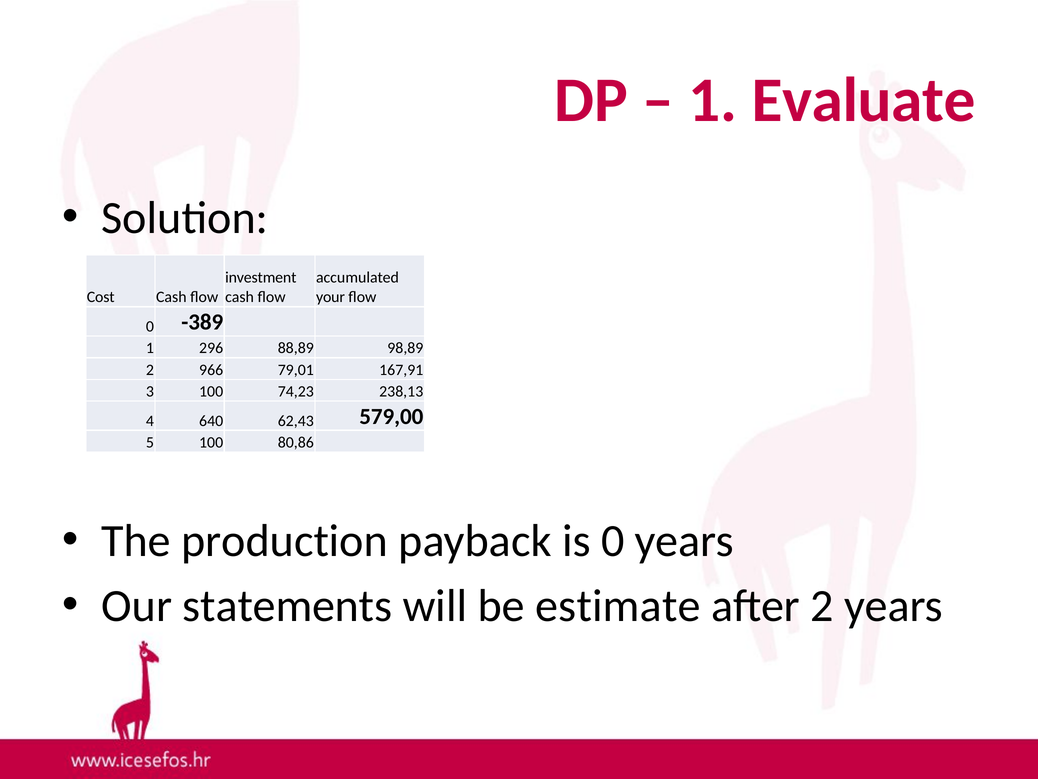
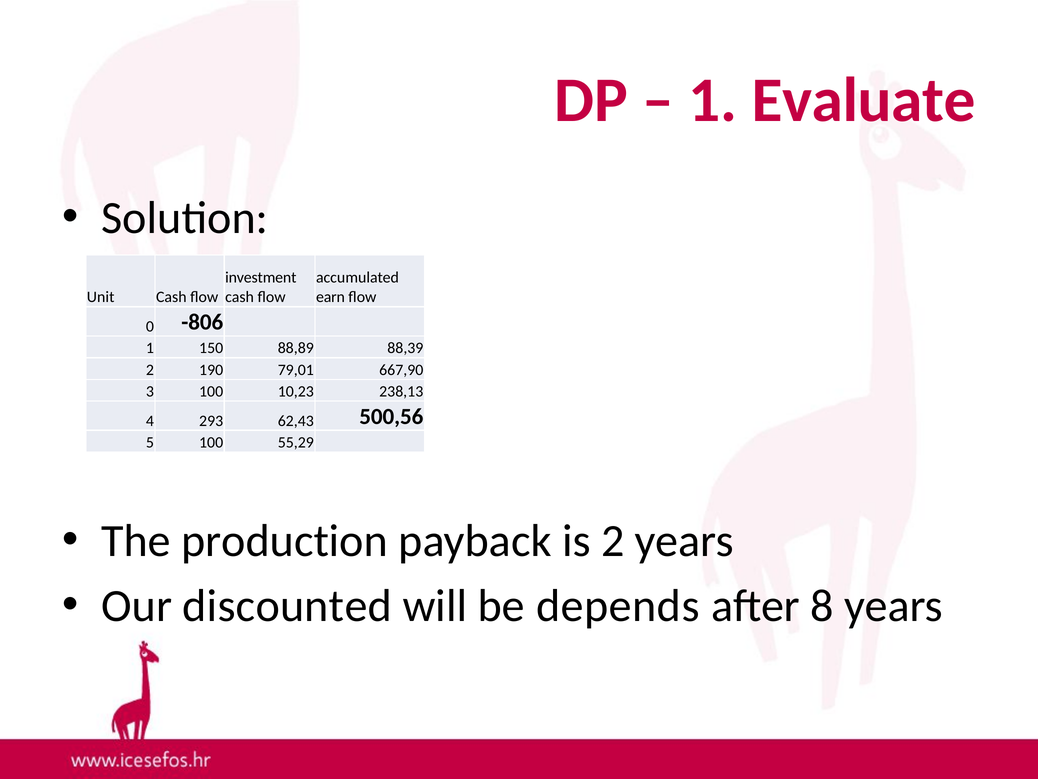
Cost: Cost -> Unit (101, 297)
your: your -> earn (330, 297)
-389: -389 -> -806 (202, 322)
296: 296 -> 150 (211, 348)
98,89: 98,89 -> 88,39 (405, 348)
966: 966 -> 190 (211, 370)
167,91: 167,91 -> 667,90 (401, 370)
74,23: 74,23 -> 10,23 (296, 391)
640: 640 -> 293 (211, 421)
579,00: 579,00 -> 500,56 (391, 416)
80,86: 80,86 -> 55,29 (296, 442)
is 0: 0 -> 2 (613, 541)
statements: statements -> discounted (287, 605)
estimate: estimate -> depends (618, 605)
after 2: 2 -> 8 (822, 605)
